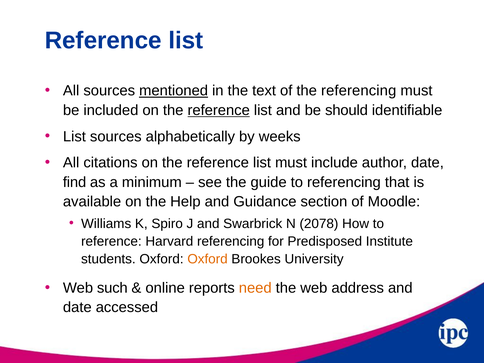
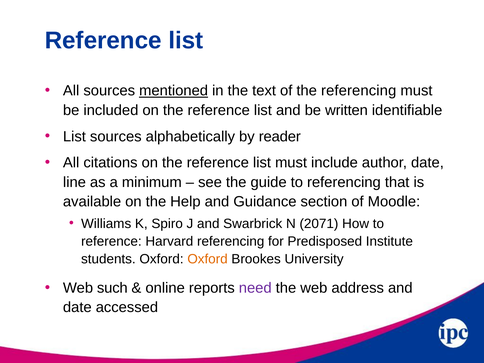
reference underline: present -> none (219, 110)
should: should -> written (346, 110)
weeks: weeks -> reader (280, 137)
find: find -> line (74, 182)
2078: 2078 -> 2071 (319, 224)
need colour: orange -> purple (255, 288)
